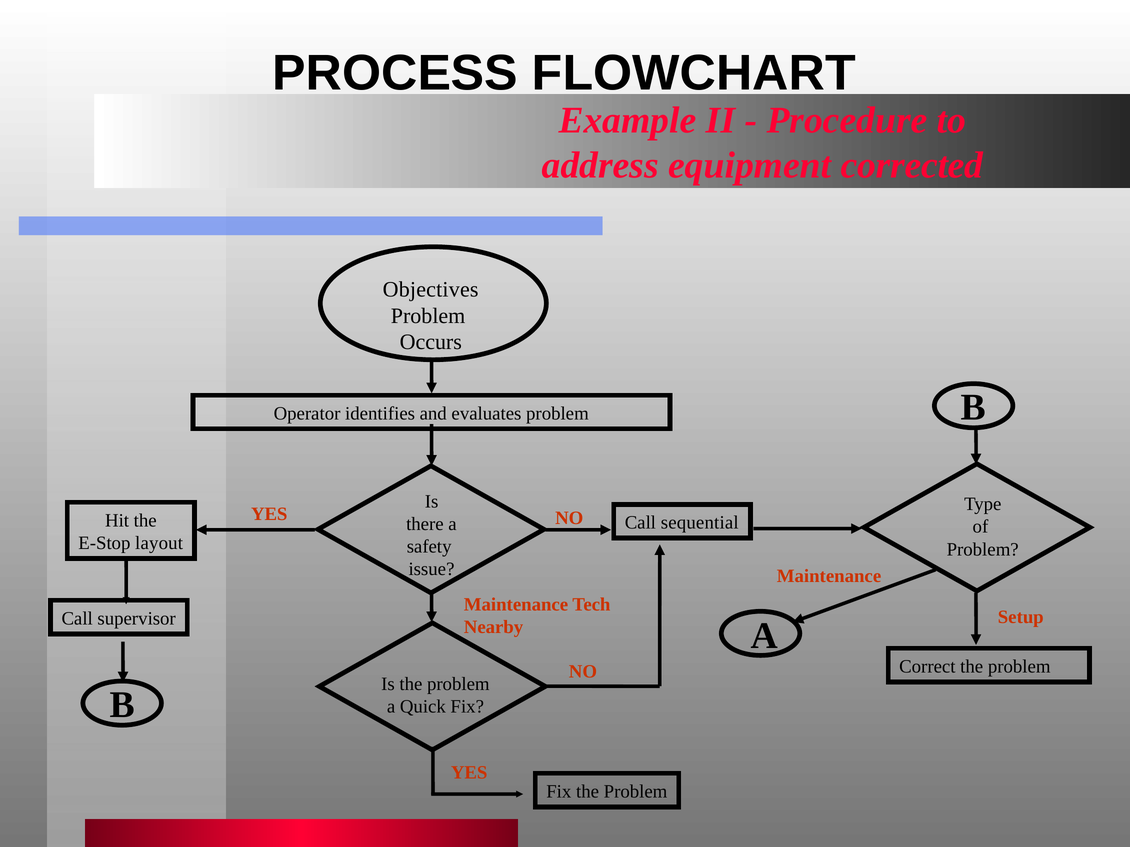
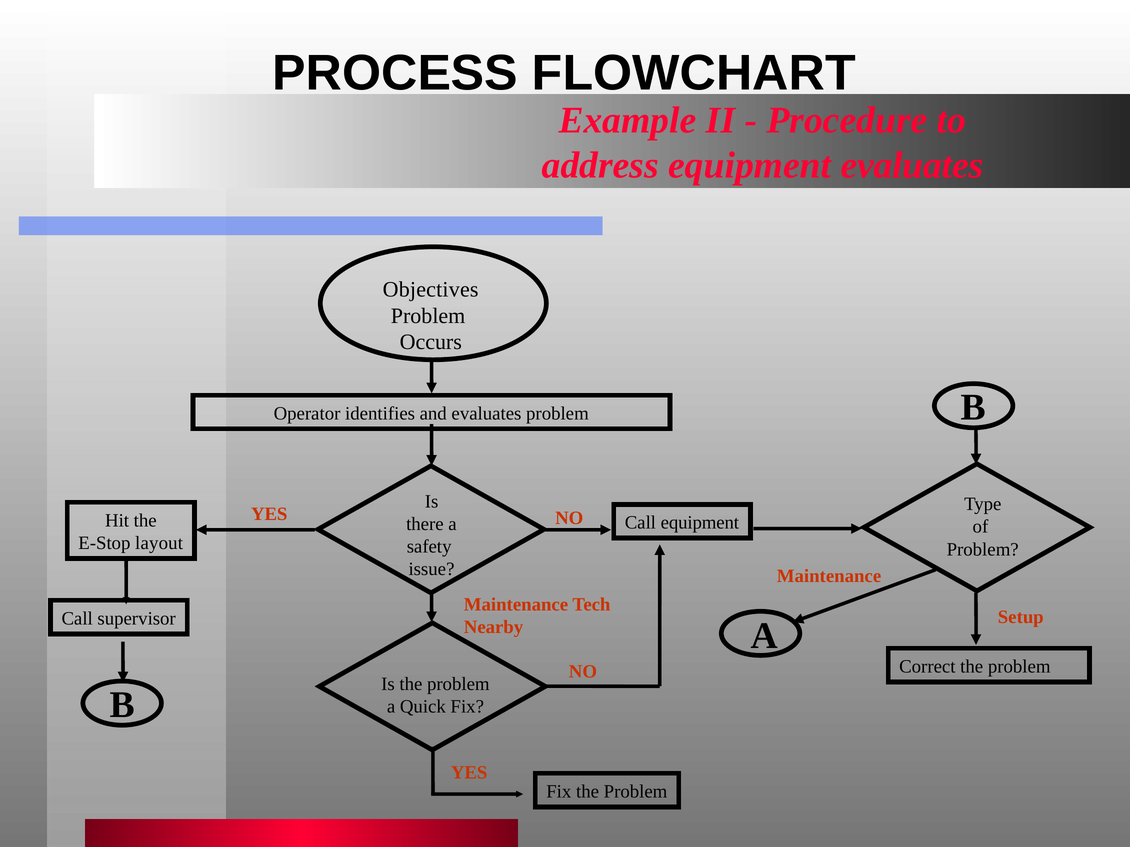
equipment corrected: corrected -> evaluates (912, 166)
Call sequential: sequential -> equipment (700, 523)
